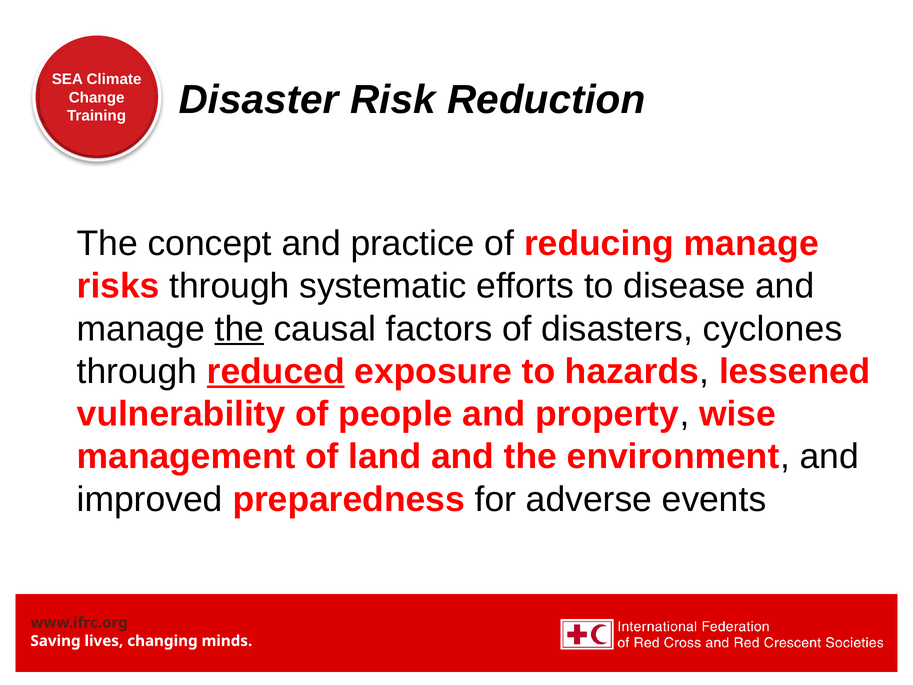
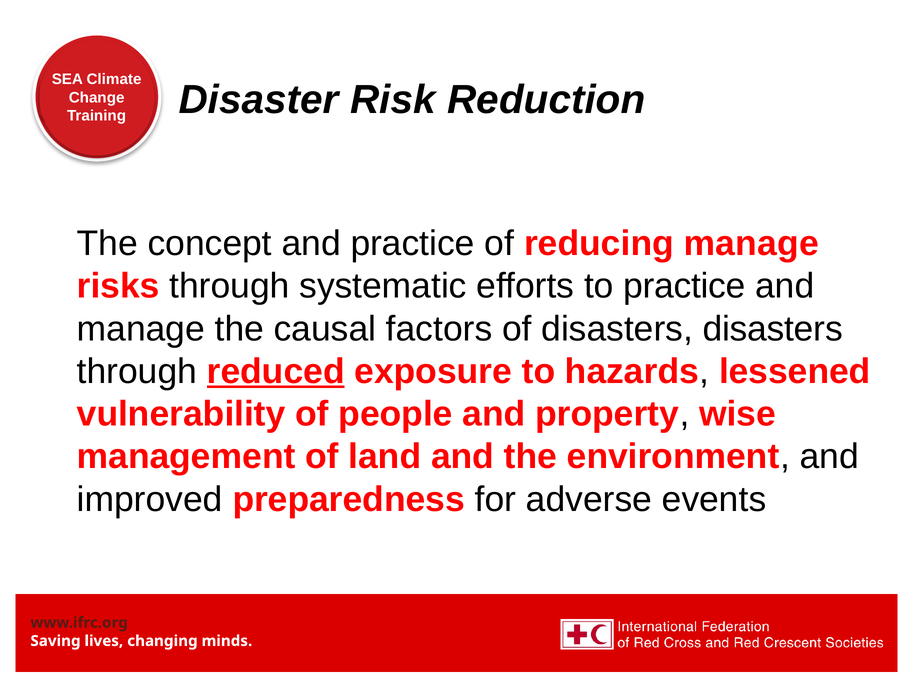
to disease: disease -> practice (685, 286)
the underline: present -> none (239, 329)
disasters cyclones: cyclones -> disasters (773, 329)
